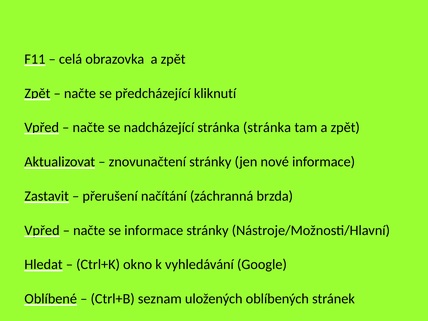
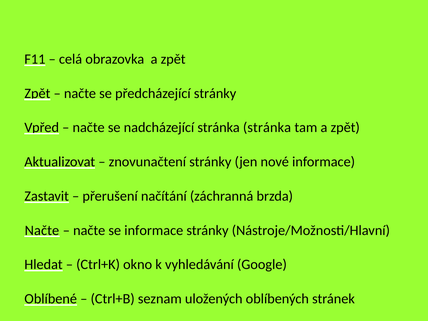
předcházející kliknutí: kliknutí -> stránky (215, 93)
Vpřed: Vpřed -> Načte (42, 230)
